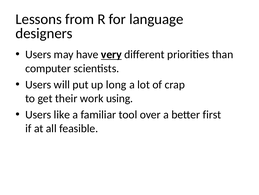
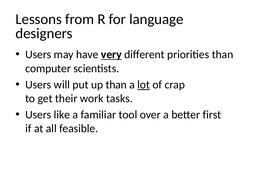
up long: long -> than (116, 84)
lot underline: none -> present (144, 84)
using: using -> tasks (119, 98)
